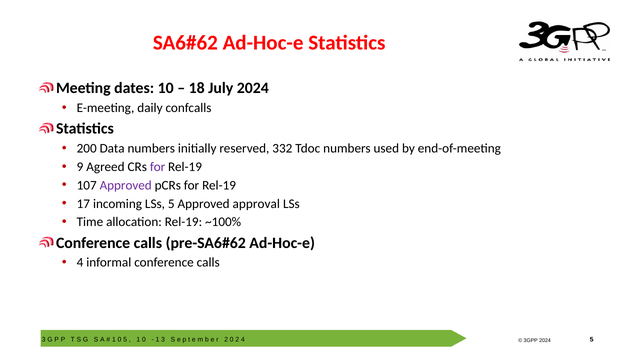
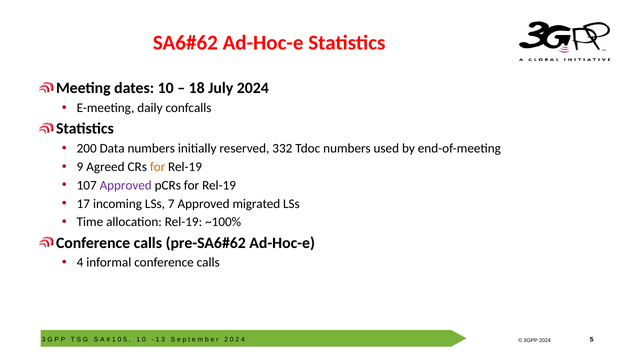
for colour: purple -> orange (158, 167)
LSs 5: 5 -> 7 (171, 204)
approval: approval -> migrated (256, 204)
